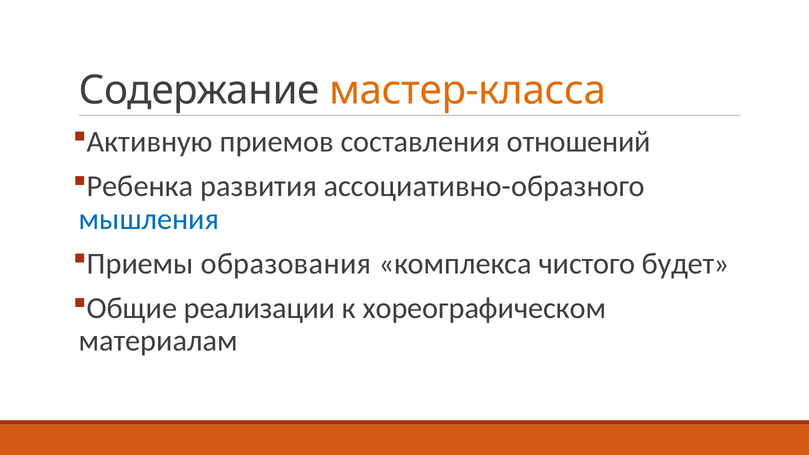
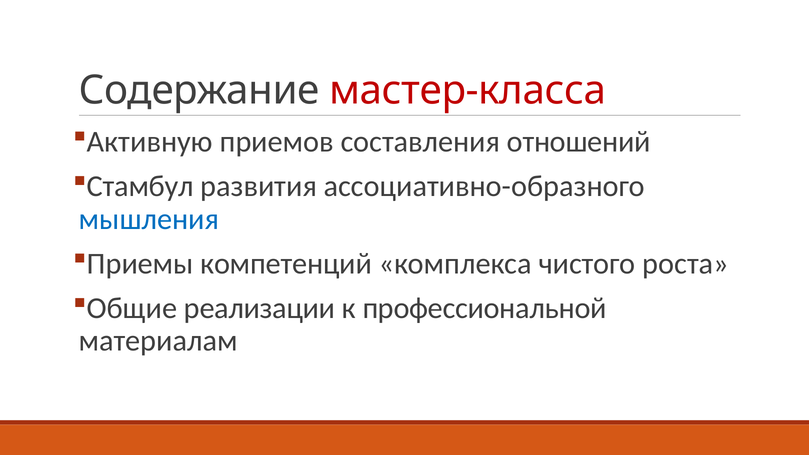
мастер-класса colour: orange -> red (468, 91)
Ребенка: Ребенка -> Стамбул (140, 186)
образования: образования -> компетенций (286, 264)
будет: будет -> роста (686, 264)
хореографическом: хореографическом -> профессиональной (485, 308)
